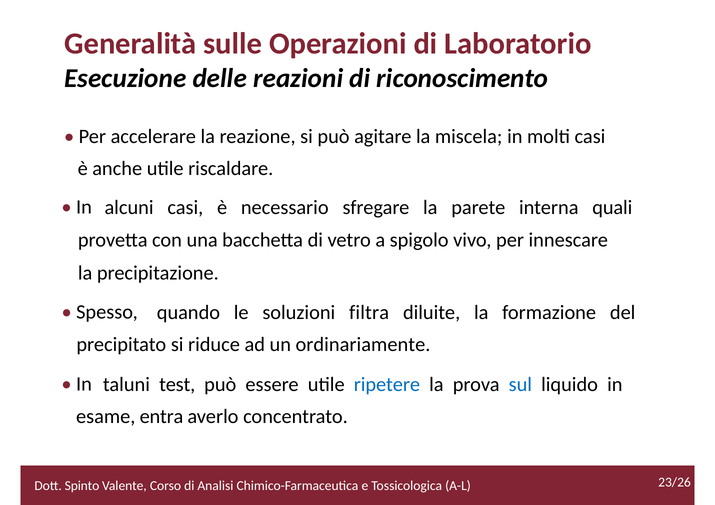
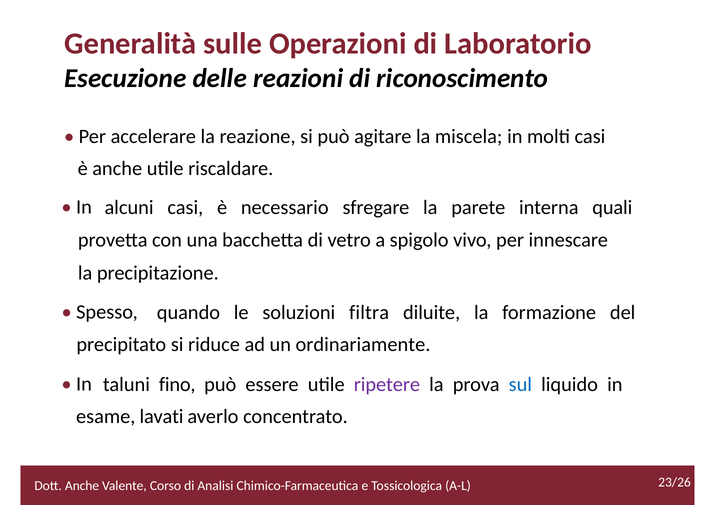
test: test -> fino (177, 385)
ripetere colour: blue -> purple (387, 385)
entra: entra -> lavati (162, 417)
Dott Spinto: Spinto -> Anche (82, 486)
